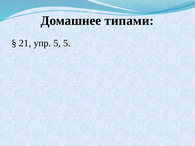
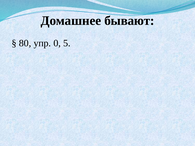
типами: типами -> бывают (129, 21)
21: 21 -> 80 (25, 43)
упр 5: 5 -> 0 (57, 43)
